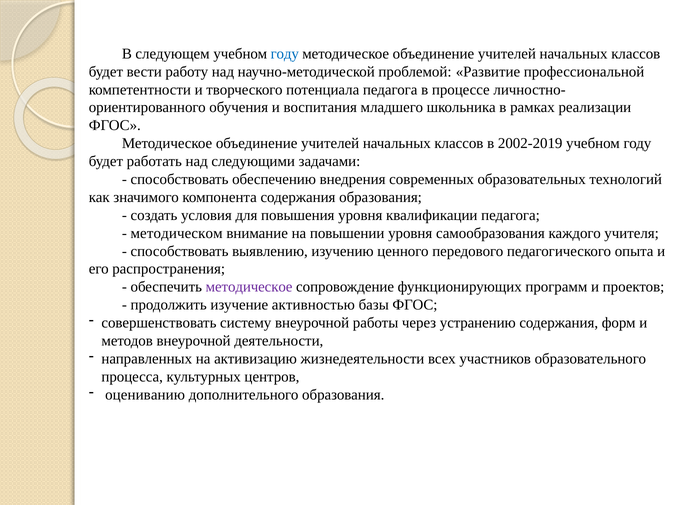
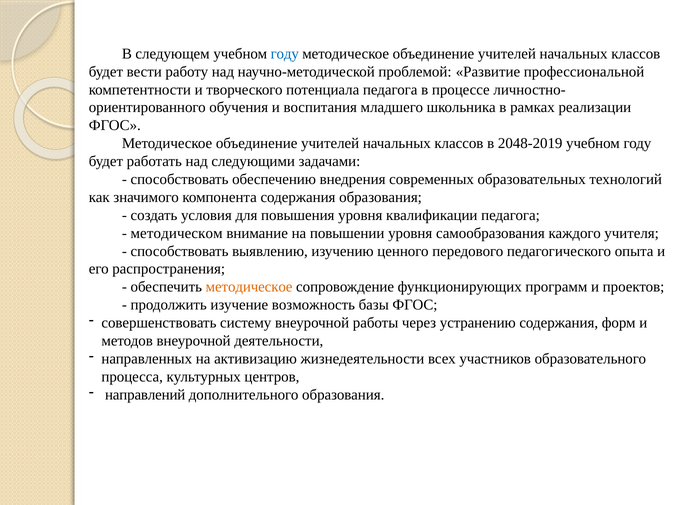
2002-2019: 2002-2019 -> 2048-2019 (530, 143)
методическое colour: purple -> orange (249, 287)
активностью: активностью -> возможность (313, 305)
оцениванию: оцениванию -> направлений (145, 394)
